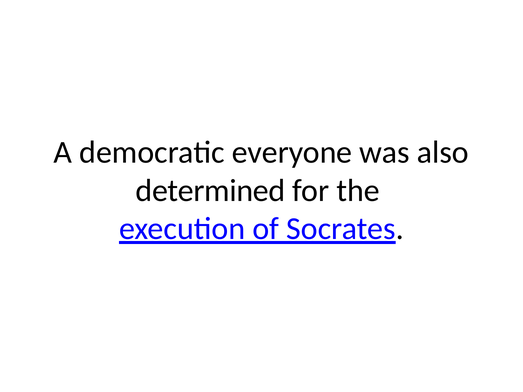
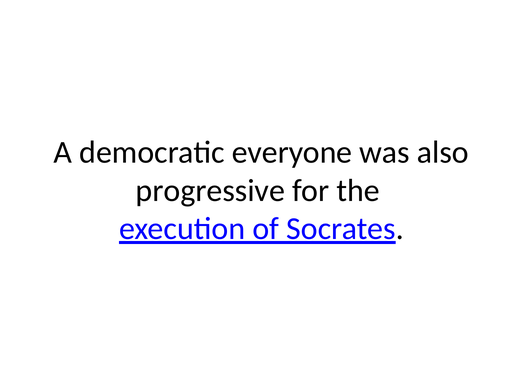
determined: determined -> progressive (210, 191)
